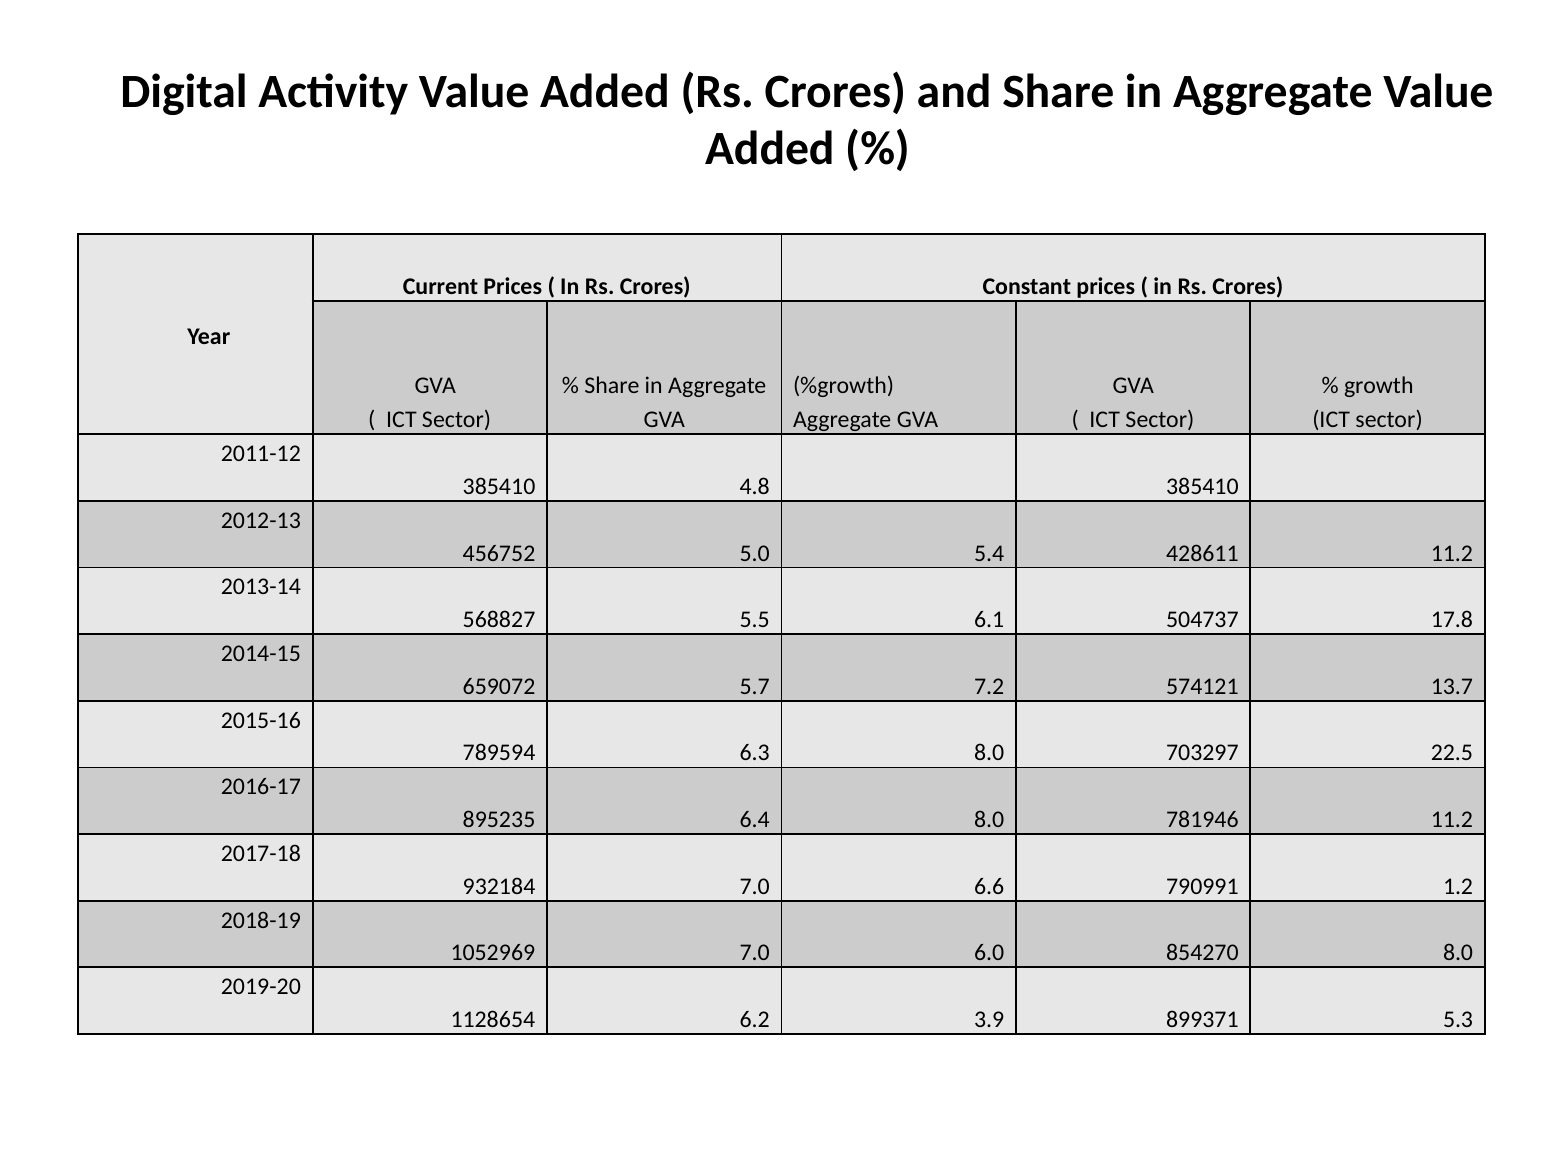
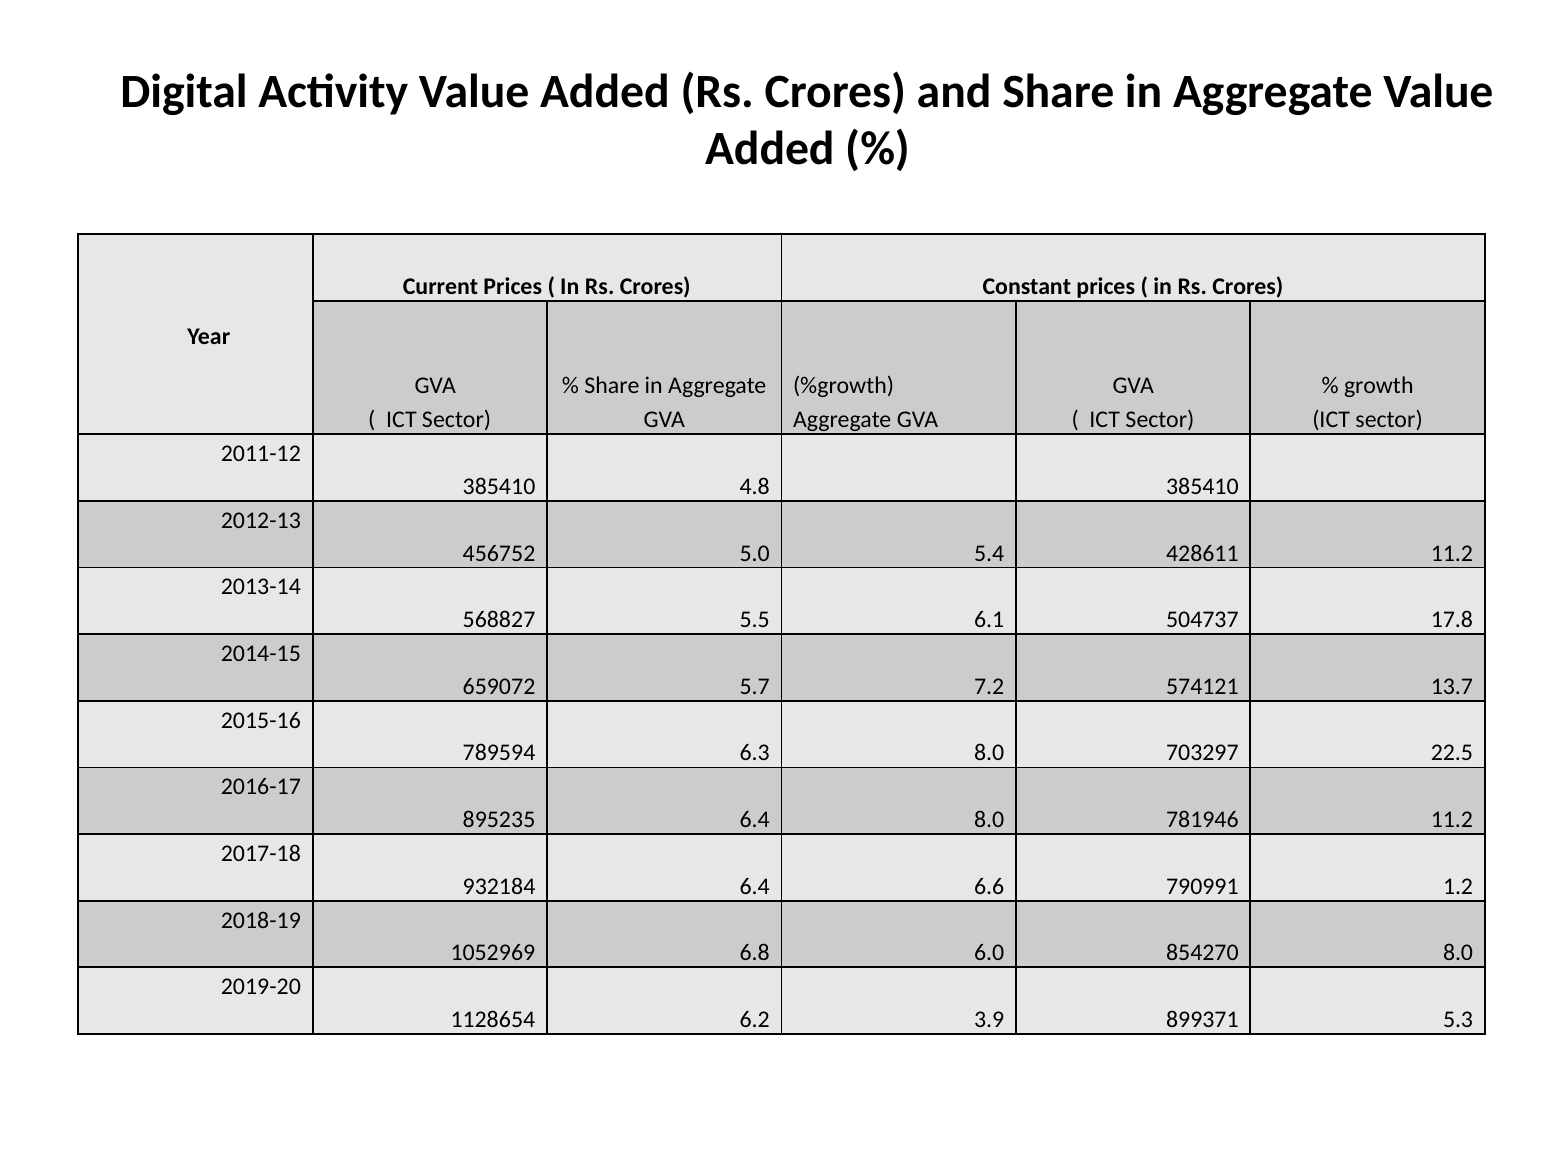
932184 7.0: 7.0 -> 6.4 (755, 886)
1052969 7.0: 7.0 -> 6.8 (755, 953)
